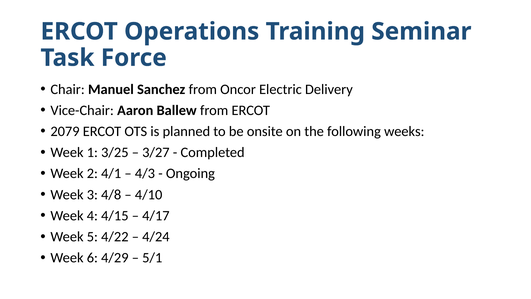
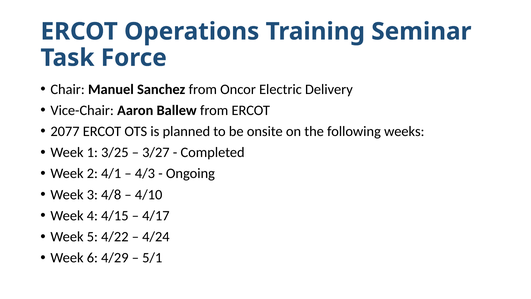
2079: 2079 -> 2077 (65, 131)
